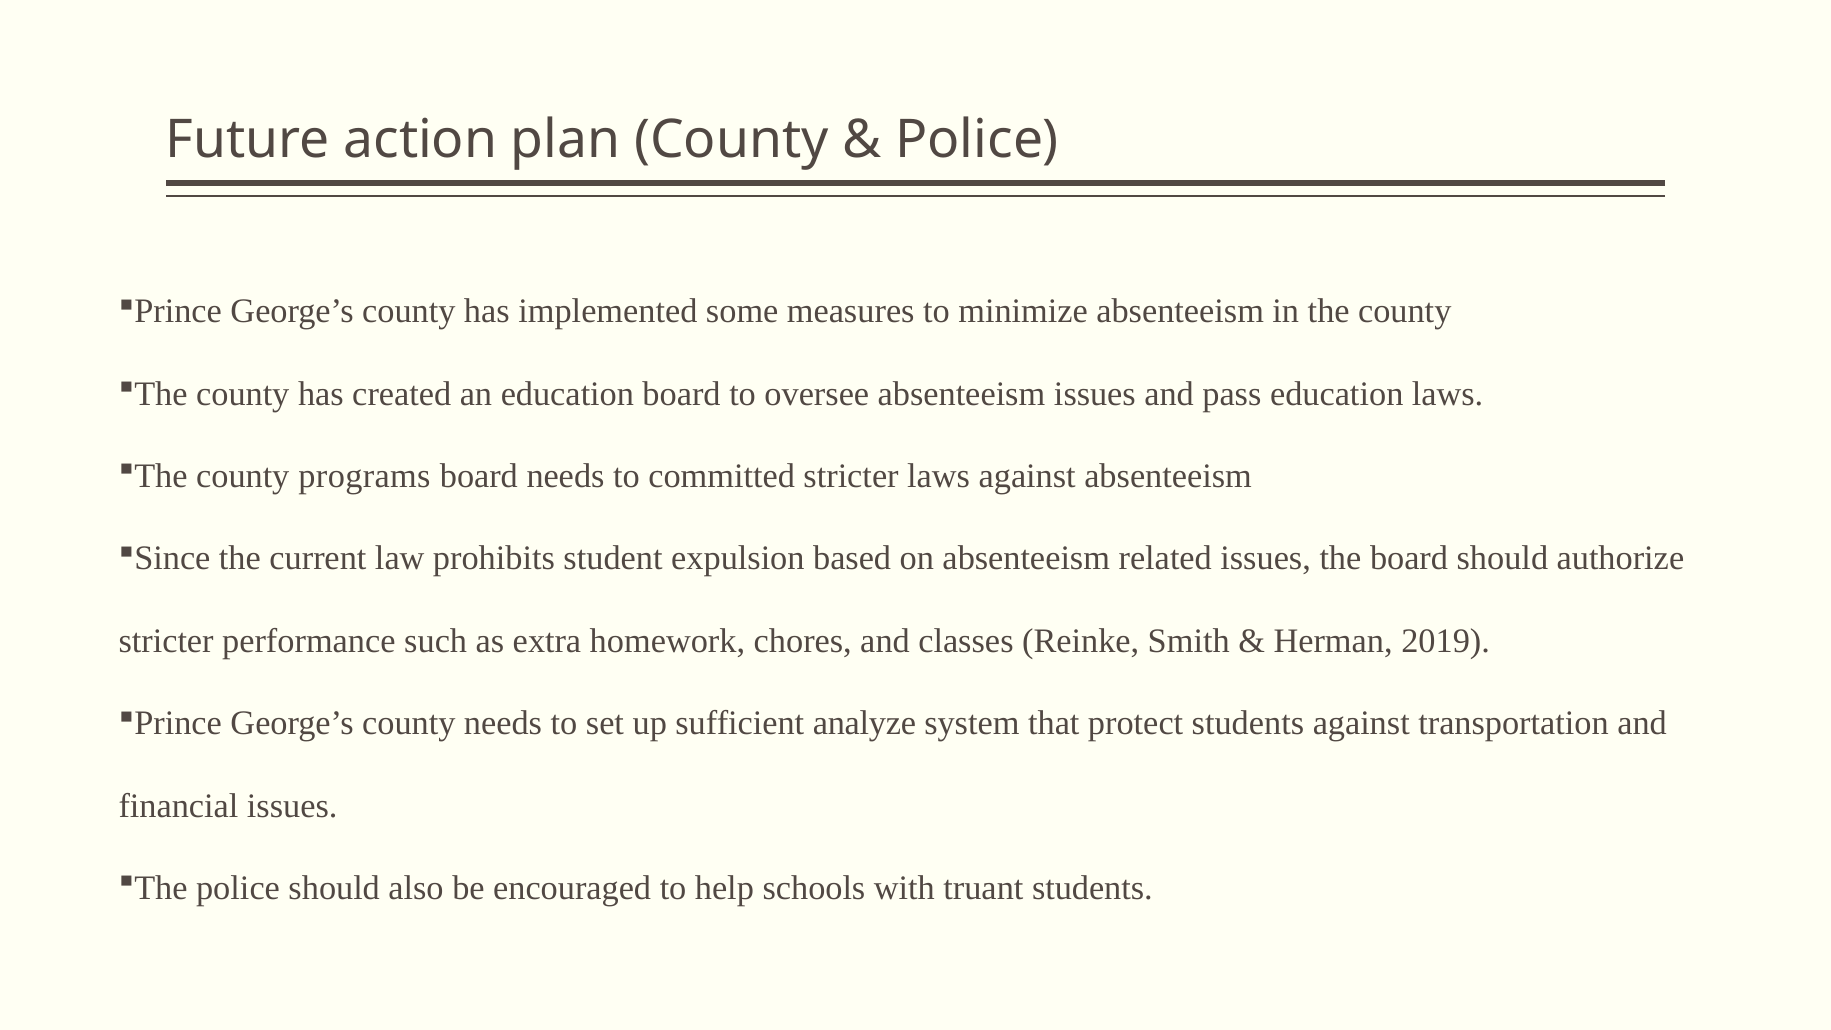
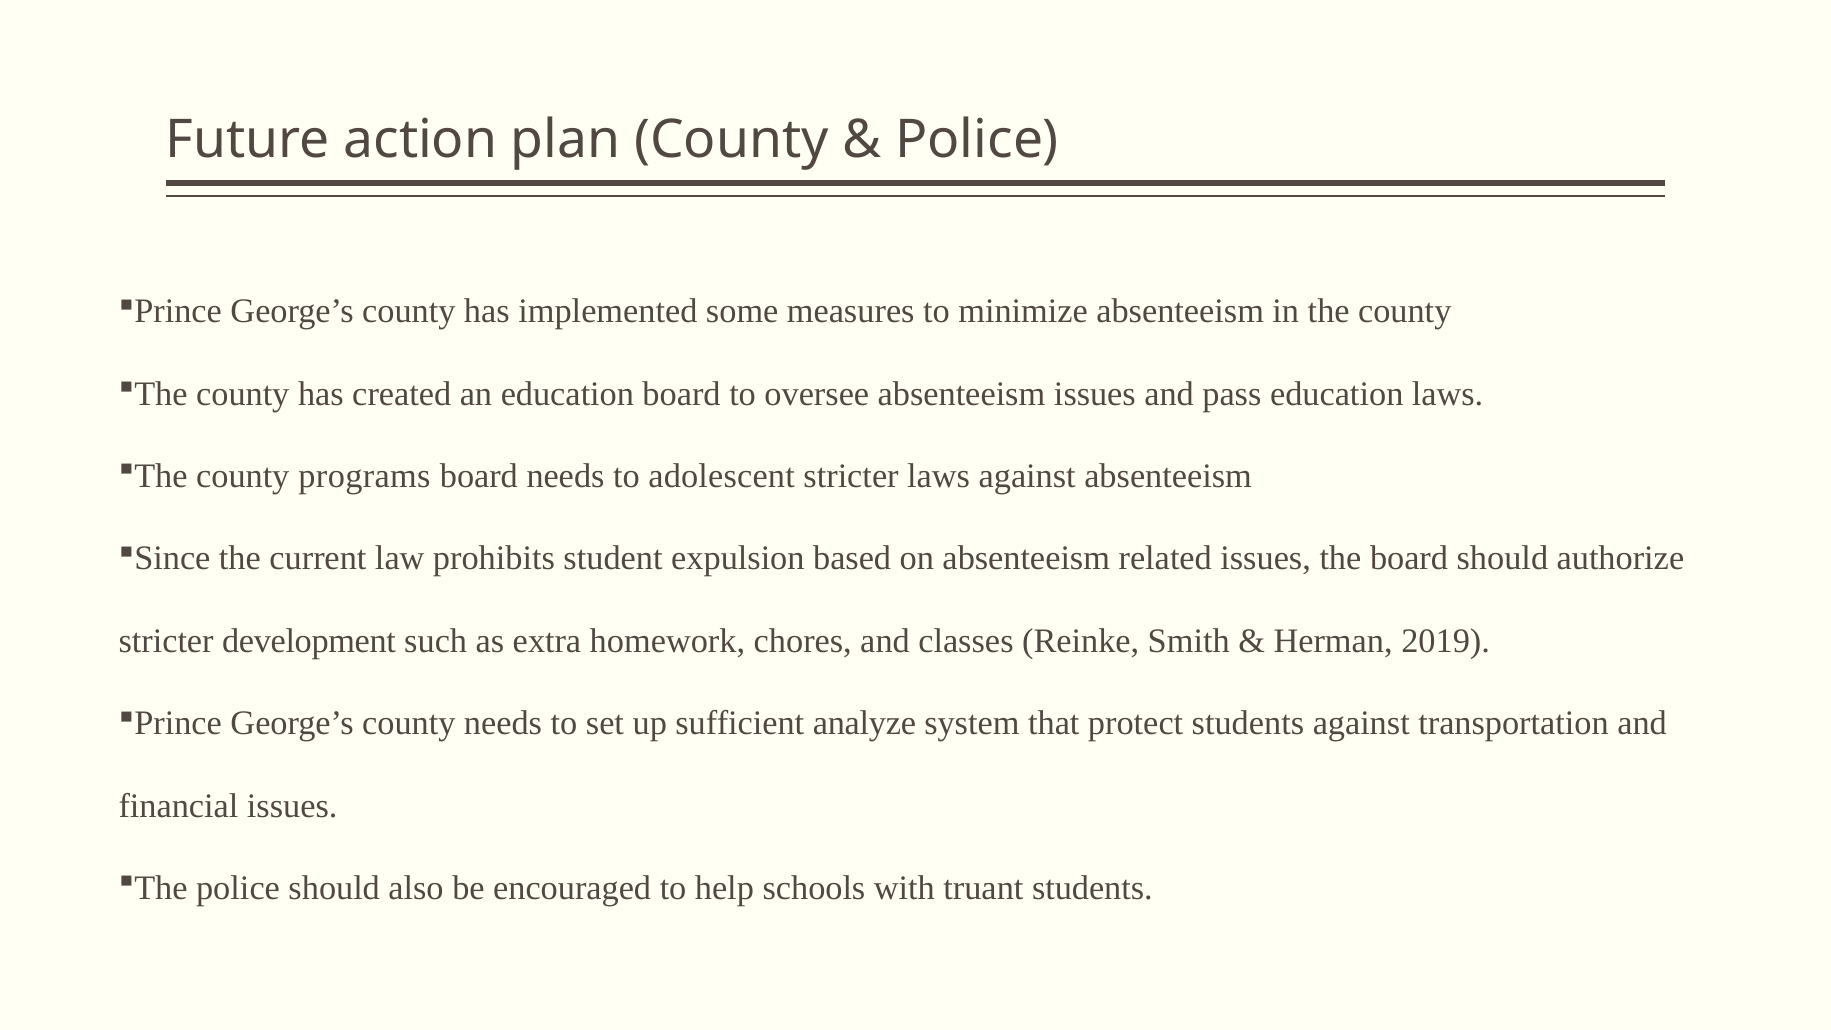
committed: committed -> adolescent (722, 476)
performance: performance -> development (309, 641)
